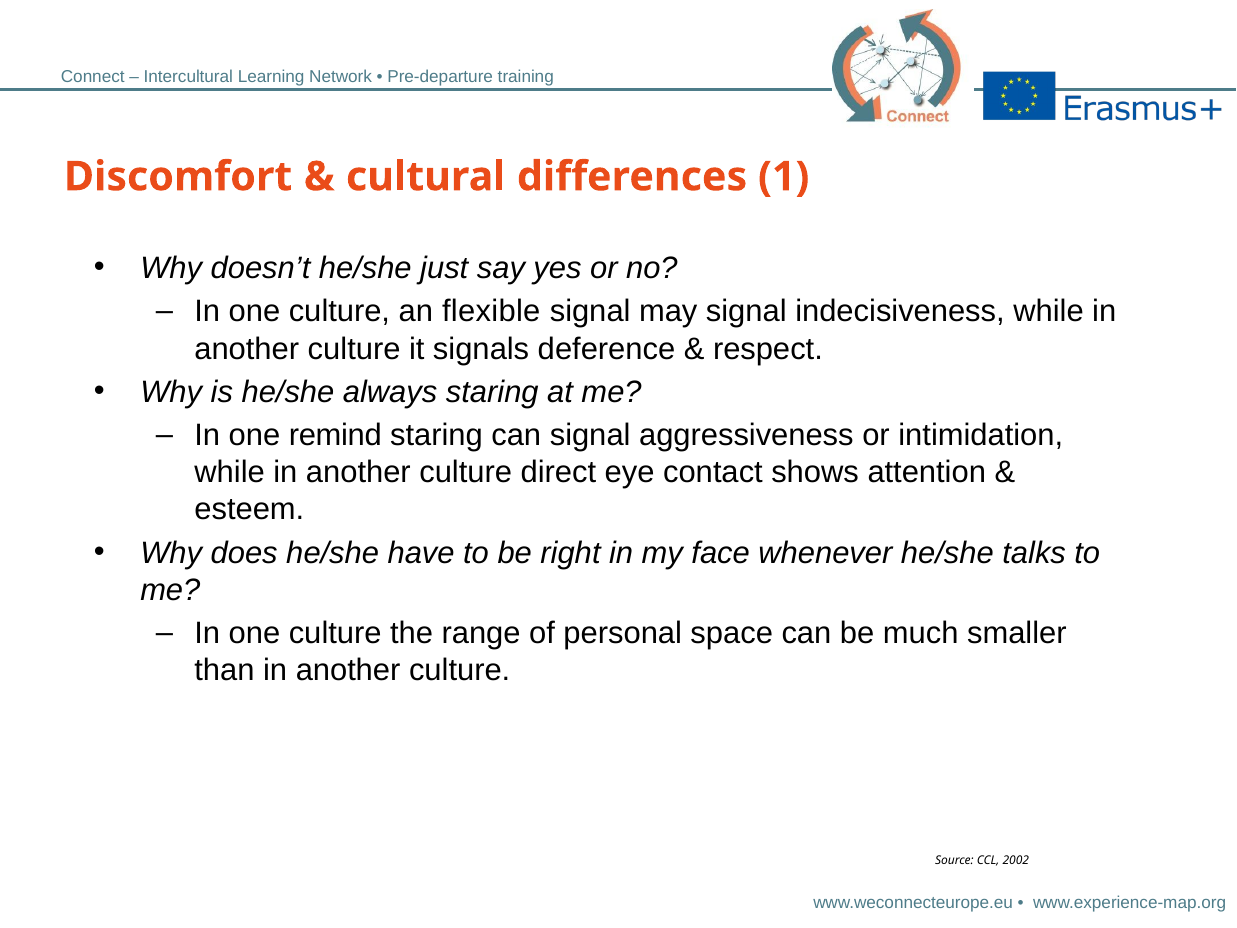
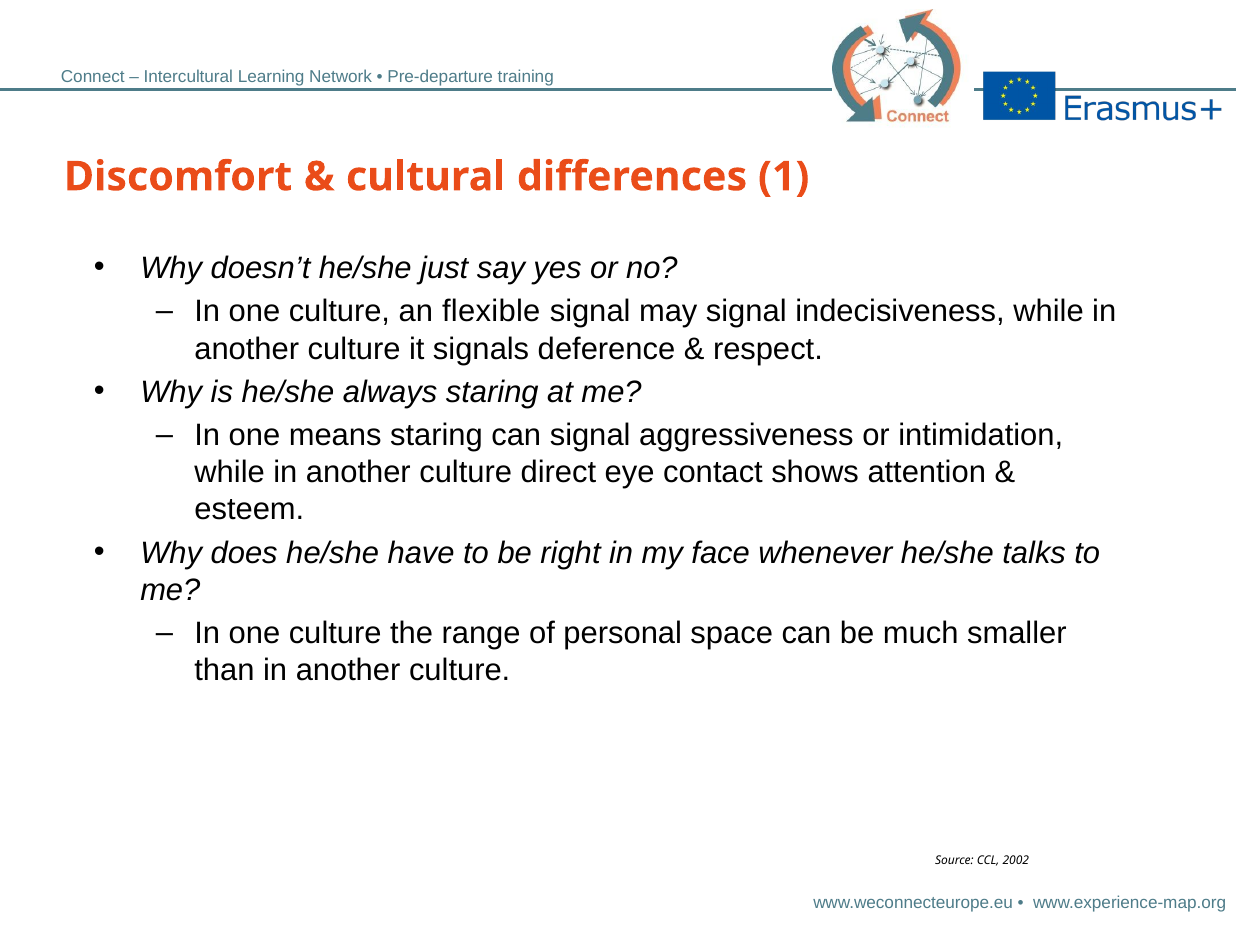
remind: remind -> means (335, 435)
